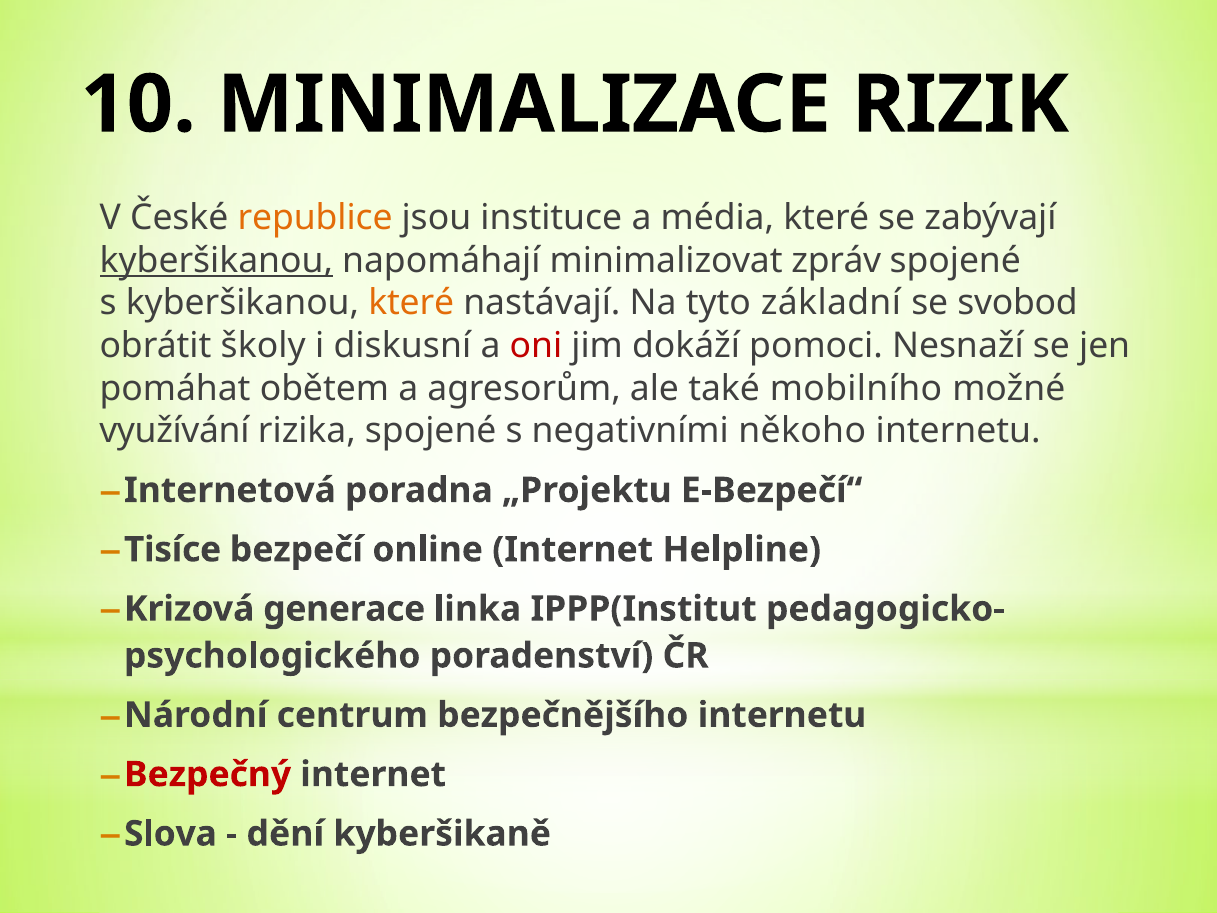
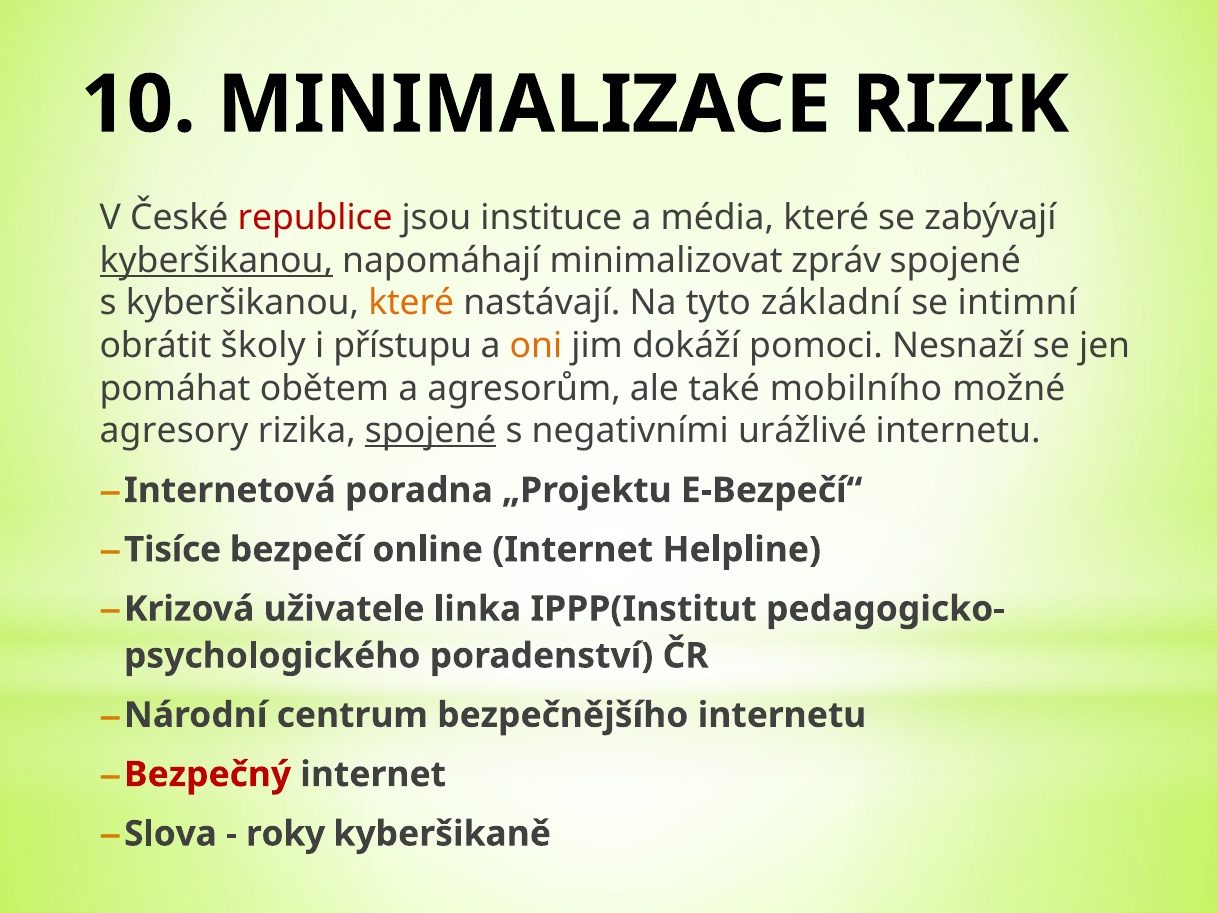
republice colour: orange -> red (315, 218)
svobod: svobod -> intimní (1017, 303)
diskusní: diskusní -> přístupu (403, 346)
oni colour: red -> orange (536, 346)
využívání: využívání -> agresory (174, 431)
spojené underline: none -> present (431, 431)
někoho: někoho -> urážlivé (802, 431)
generace: generace -> uživatele (344, 609)
dění: dění -> roky (286, 834)
